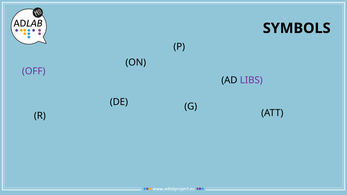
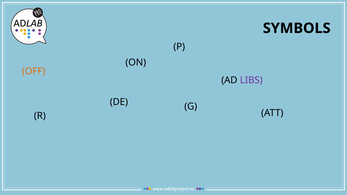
OFF colour: purple -> orange (34, 71)
